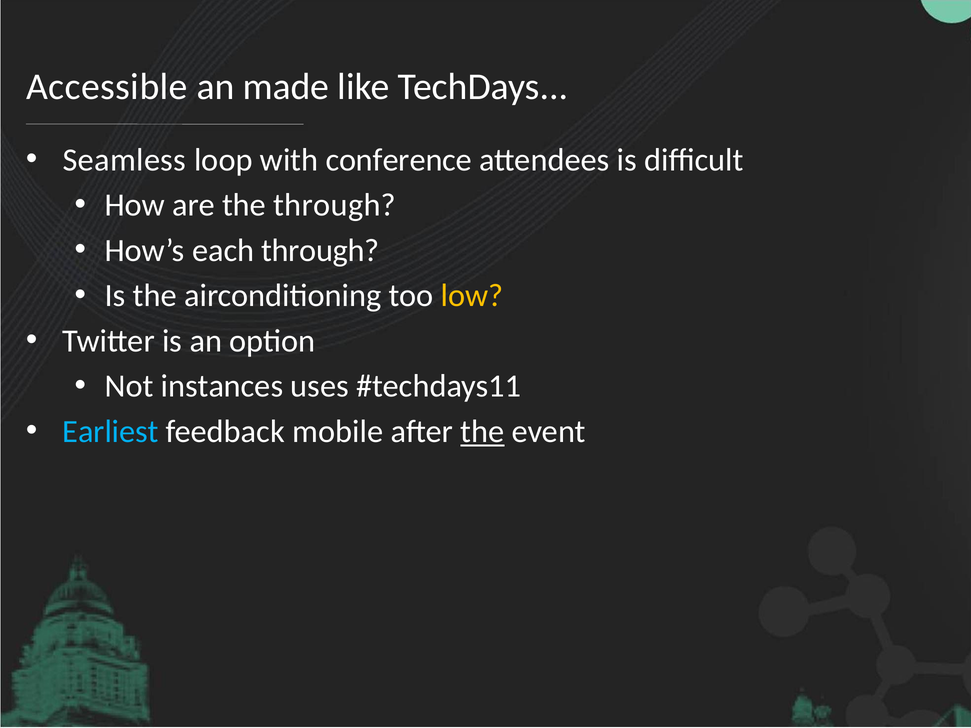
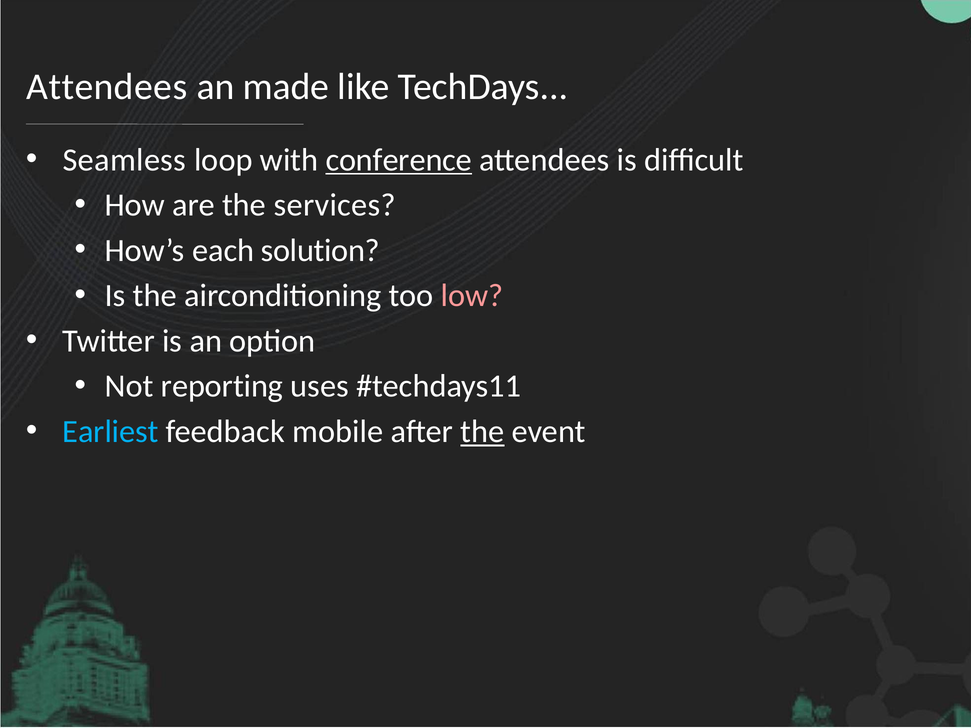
Accessible: Accessible -> Attendees (107, 87)
conference underline: none -> present (399, 160)
the through: through -> services (335, 205)
each through: through -> solution (320, 250)
low colour: yellow -> pink (472, 296)
instances: instances -> reporting (222, 386)
